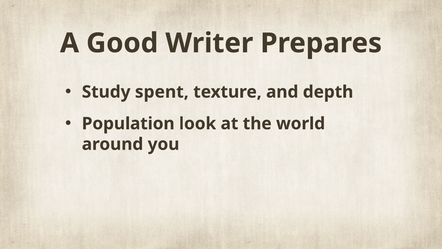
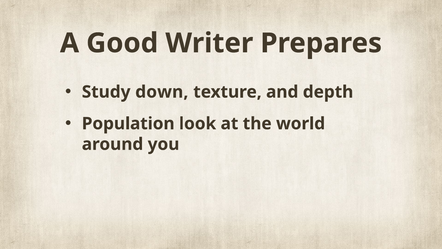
spent: spent -> down (162, 92)
